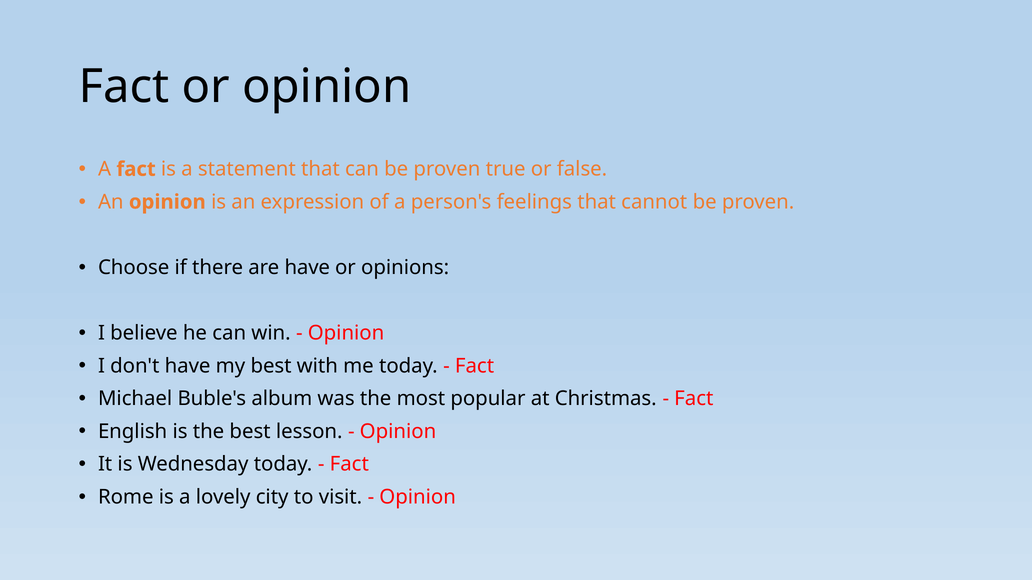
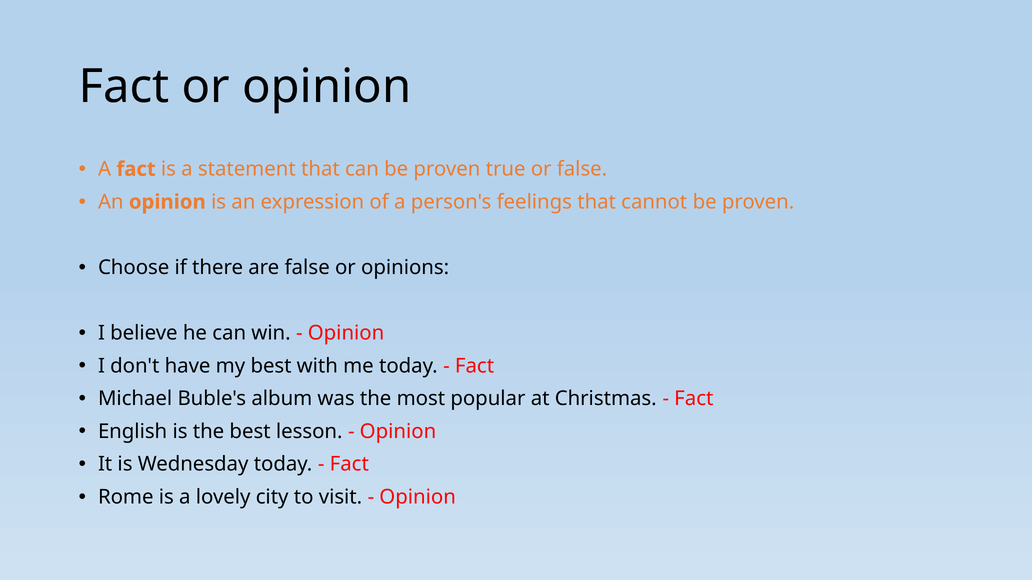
are have: have -> false (307, 268)
